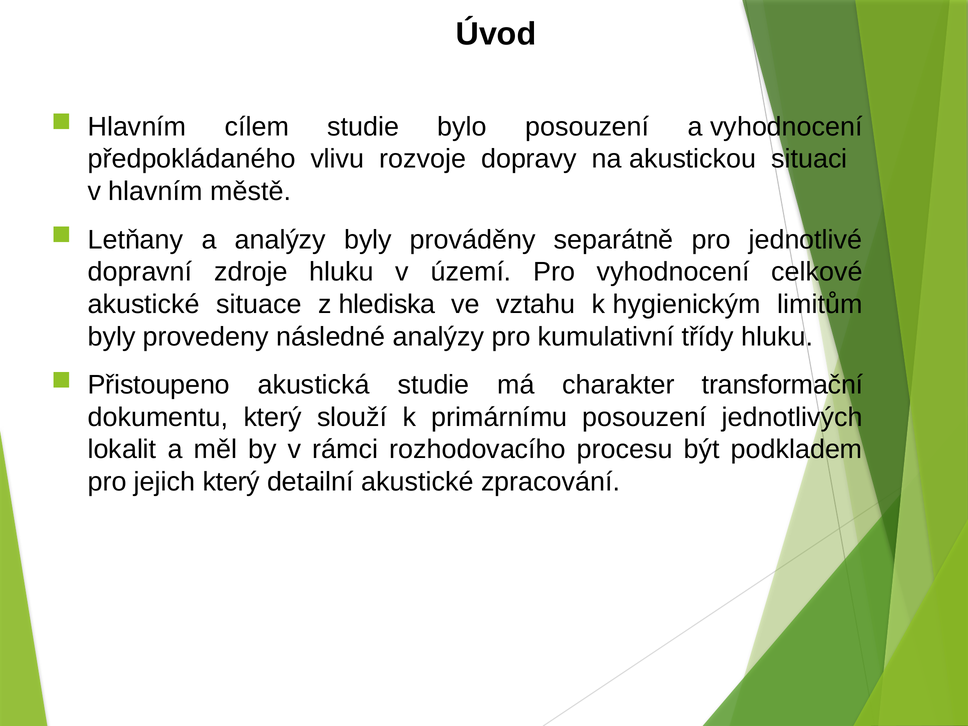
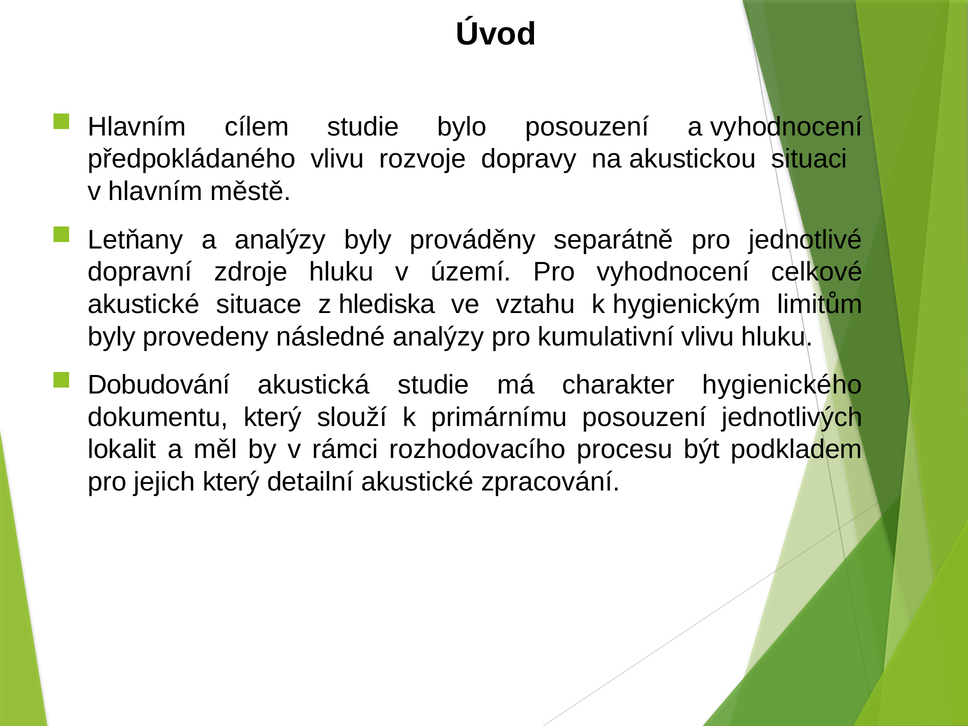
kumulativní třídy: třídy -> vlivu (708, 337)
Přistoupeno: Přistoupeno -> Dobudování (159, 385)
transformační: transformační -> hygienického (782, 385)
